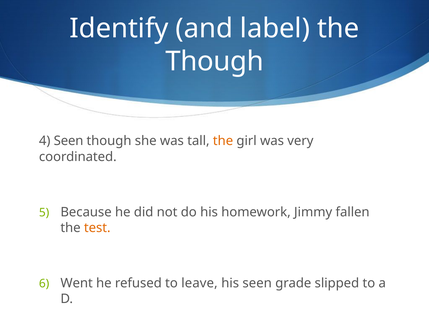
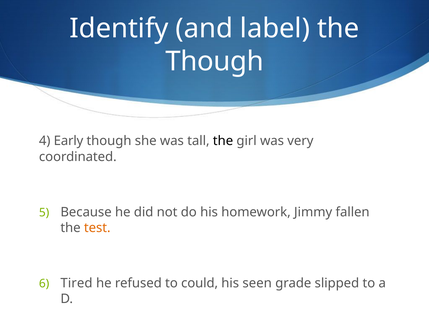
4 Seen: Seen -> Early (69, 141)
the colour: orange -> black (223, 141)
Went: Went -> Tired (77, 283)
leave: leave -> could (200, 283)
